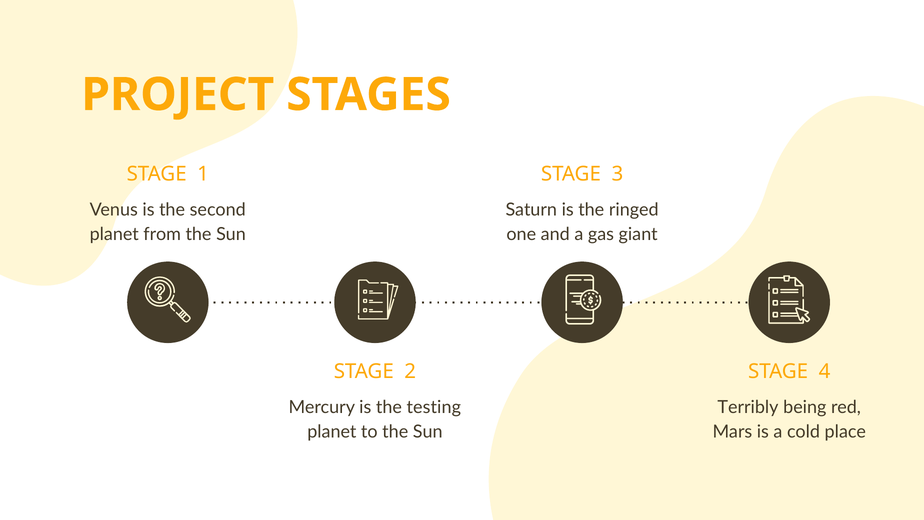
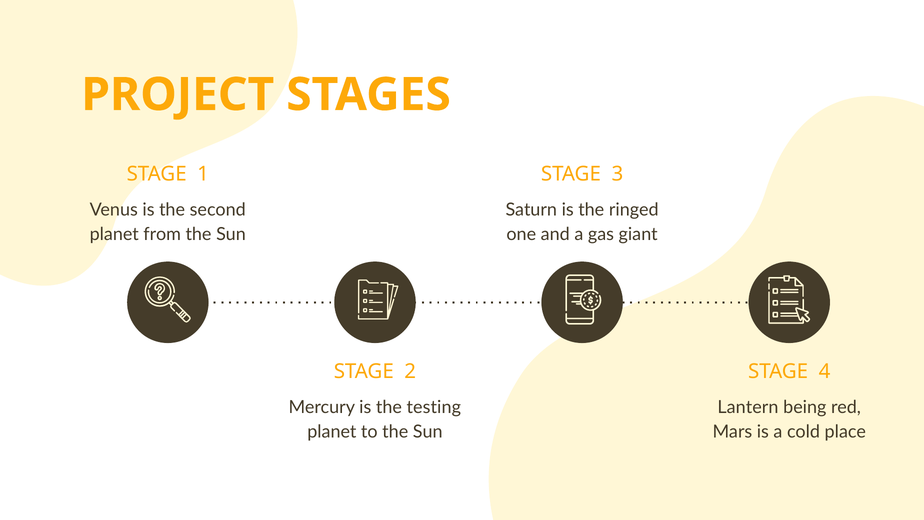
Terribly: Terribly -> Lantern (748, 407)
